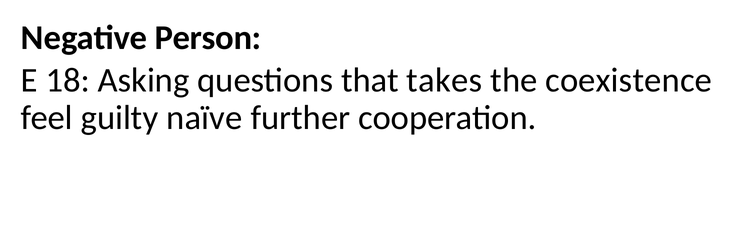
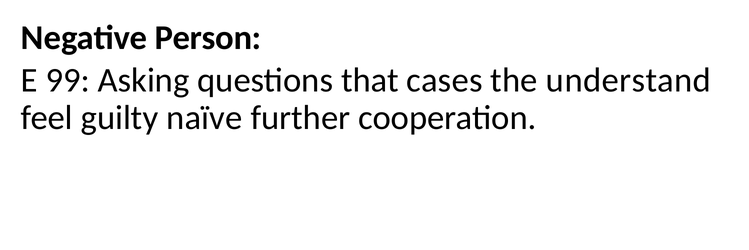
18: 18 -> 99 (68, 80)
takes: takes -> cases (445, 80)
coexistence: coexistence -> understand (629, 80)
